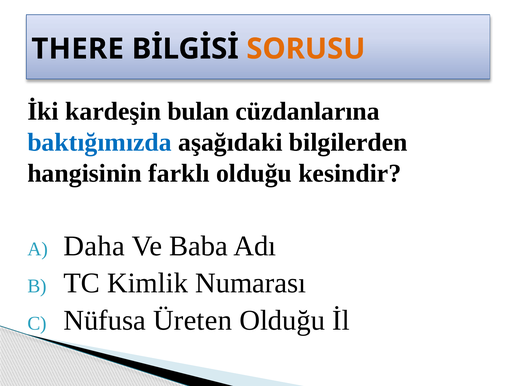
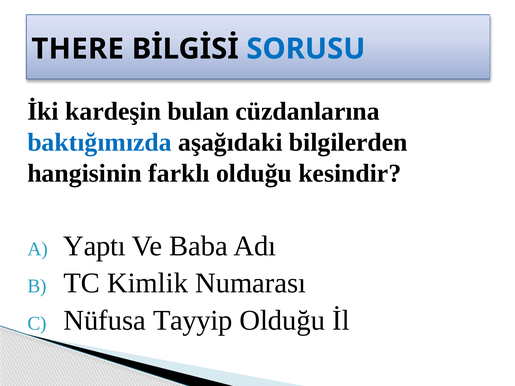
SORUSU colour: orange -> blue (306, 49)
Daha: Daha -> Yaptı (94, 246)
Üreten: Üreten -> Tayyip (193, 320)
